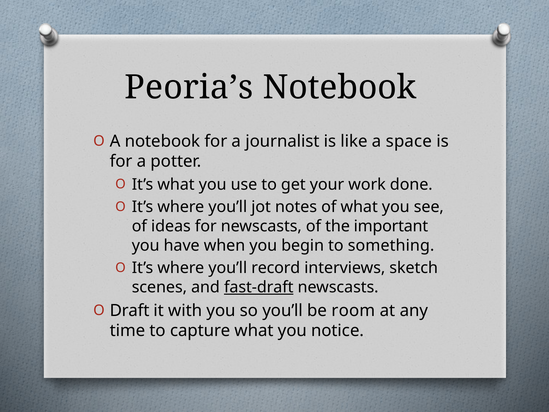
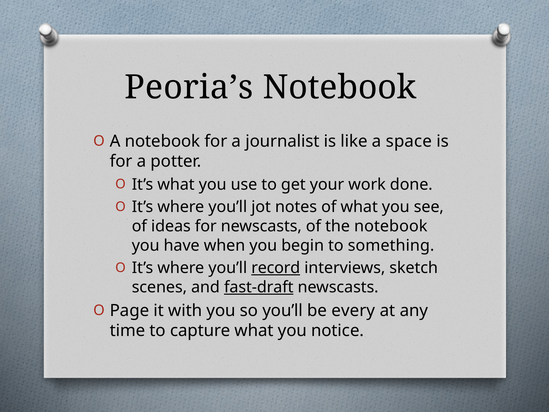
the important: important -> notebook (391, 226)
record underline: none -> present (276, 268)
Draft: Draft -> Page (130, 310)
room: room -> every (353, 310)
